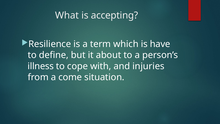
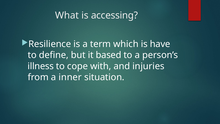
accepting: accepting -> accessing (114, 15)
about: about -> based (109, 55)
come: come -> inner (70, 77)
